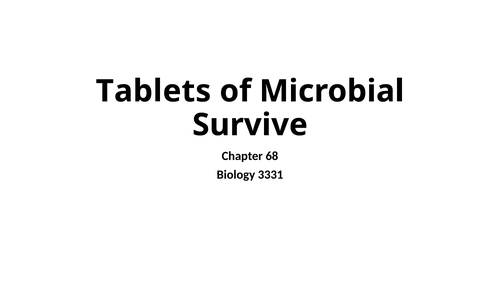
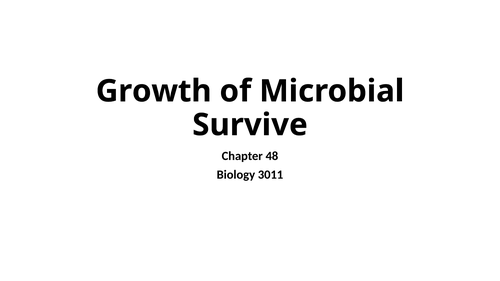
Tablets: Tablets -> Growth (154, 91)
68: 68 -> 48 (272, 156)
3331: 3331 -> 3011 (271, 175)
